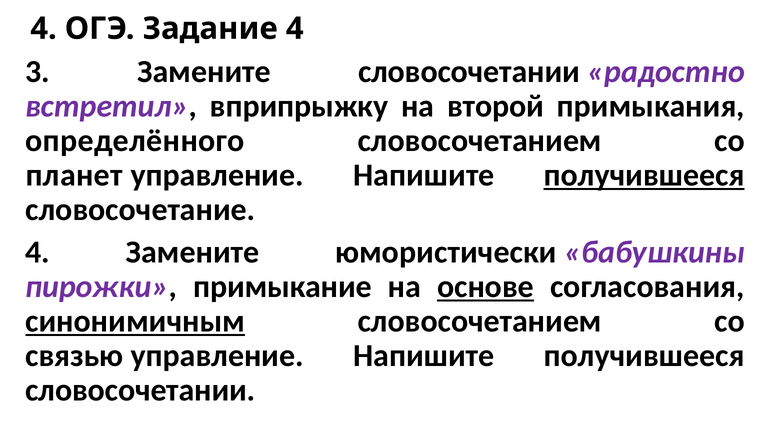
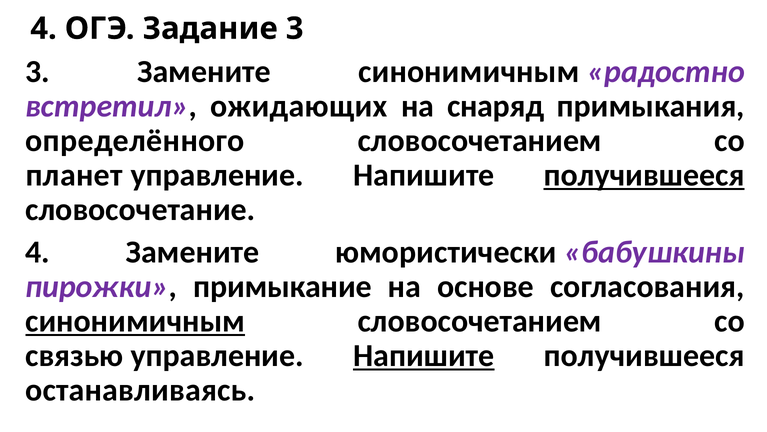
Задание 4: 4 -> 3 (295, 29)
Замените словосочетании: словосочетании -> синонимичным (469, 71)
вприпрыжку: вприпрыжку -> ожидающих (299, 106)
второй: второй -> снаряд (496, 106)
основе underline: present -> none (485, 286)
Напишите underline: none -> present (424, 355)
словосочетании: словосочетании -> останавливаясь (140, 390)
